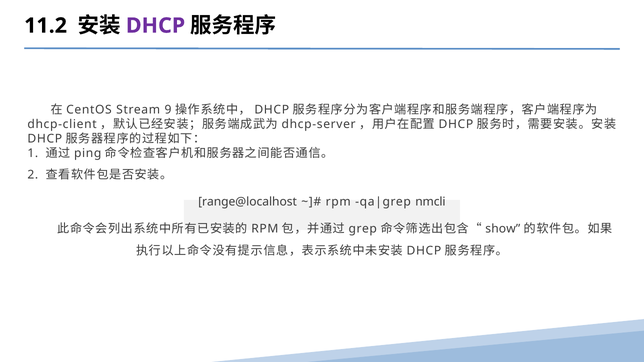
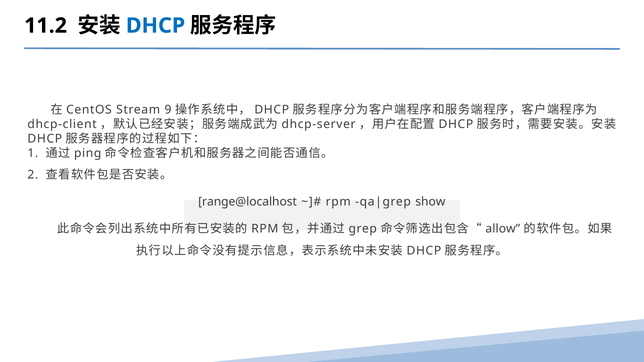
DHCP colour: purple -> blue (156, 26)
nmcli: nmcli -> show (430, 202)
show: show -> allow (503, 229)
